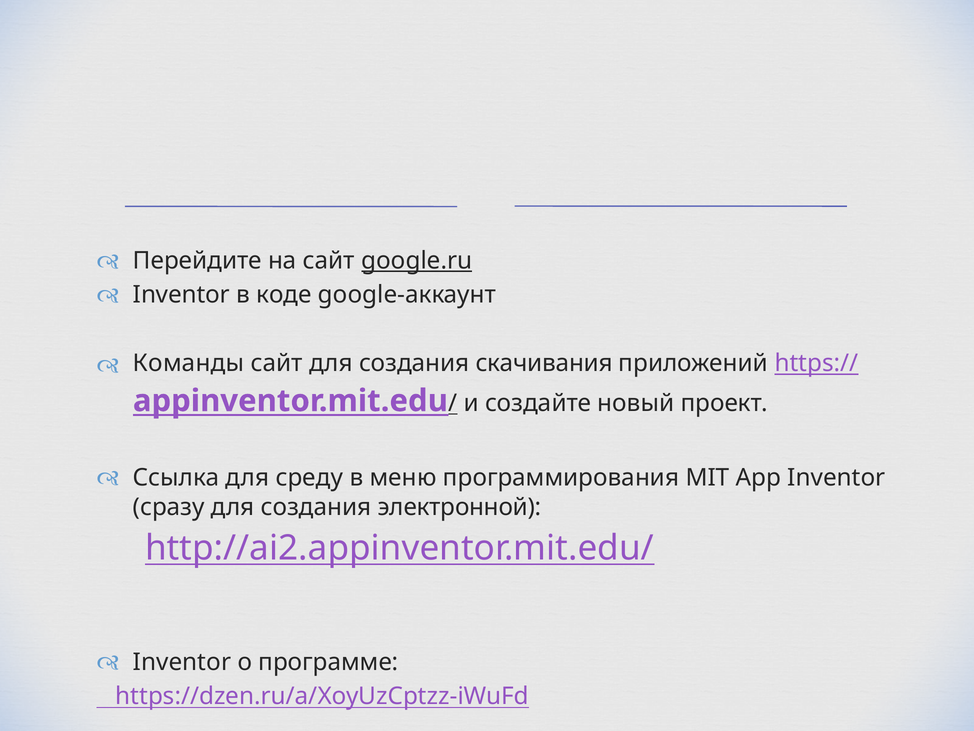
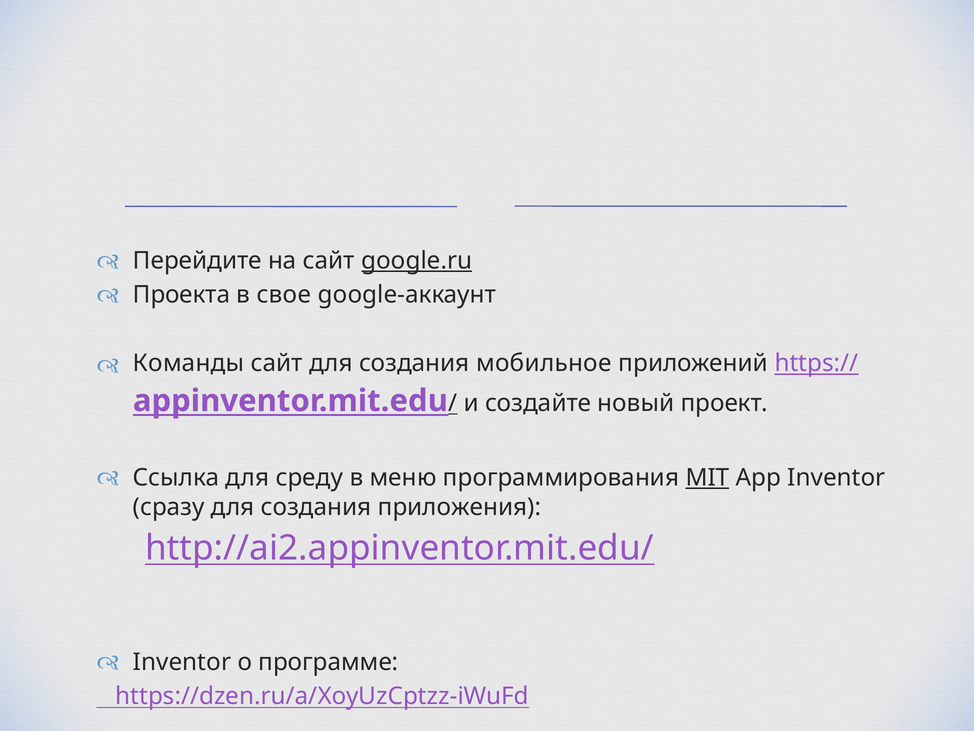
Inventor: Inventor -> Проекта (181, 295)
коде: коде -> свое (284, 295)
скачивания: скачивания -> мобильное (544, 363)
MIT underline: none -> present (707, 477)
электронной: электронной -> приложения (459, 507)
